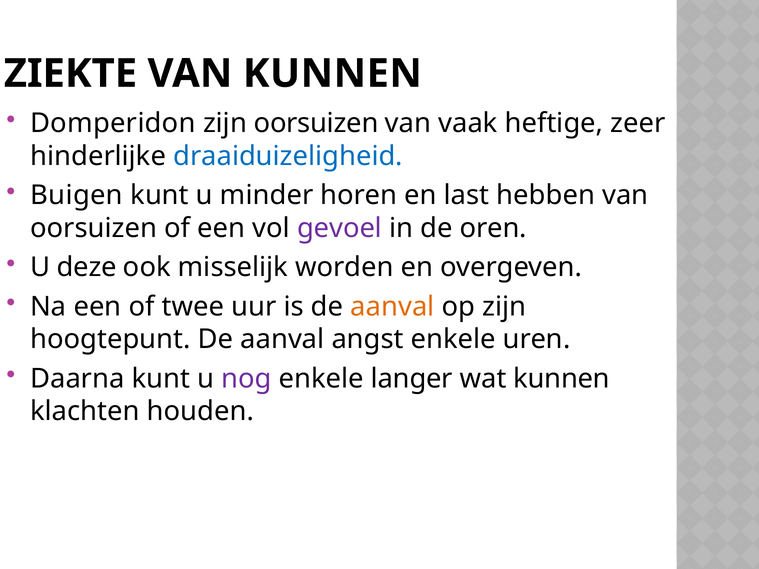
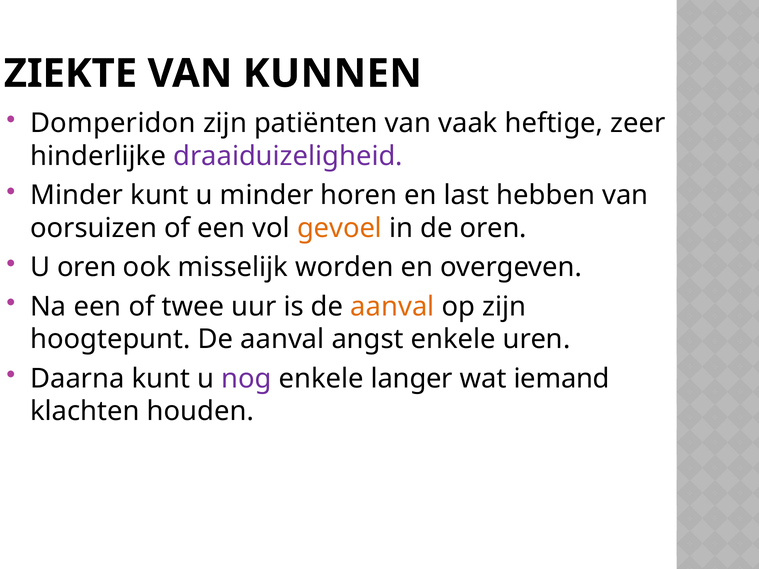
zijn oorsuizen: oorsuizen -> patiënten (316, 123)
draaiduizeligheid colour: blue -> purple (288, 156)
Buigen: Buigen -> Minder (77, 195)
gevoel colour: purple -> orange (340, 228)
U deze: deze -> oren (87, 267)
wat kunnen: kunnen -> iemand (562, 379)
